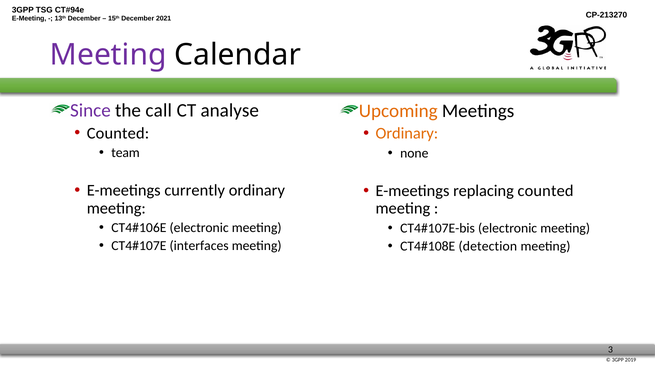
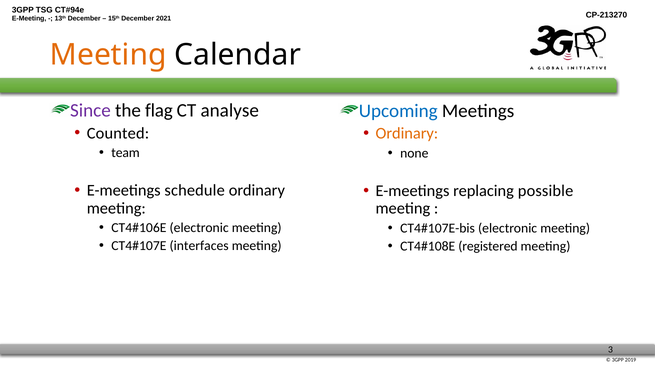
Meeting colour: purple -> orange (108, 55)
call: call -> flag (159, 111)
Upcoming colour: orange -> blue (398, 111)
currently: currently -> schedule (195, 191)
replacing counted: counted -> possible (546, 191)
detection: detection -> registered (488, 247)
